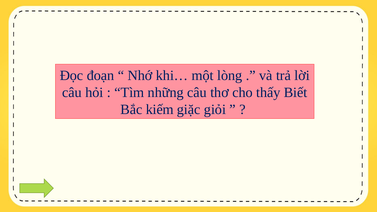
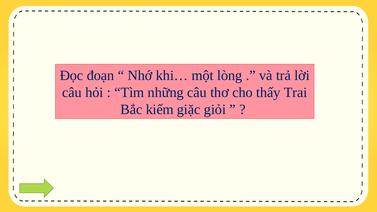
Biết: Biết -> Trai (296, 92)
